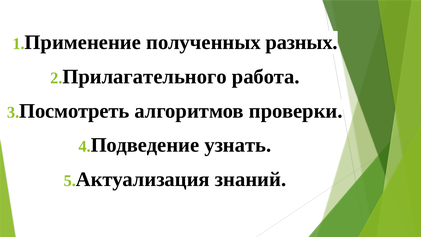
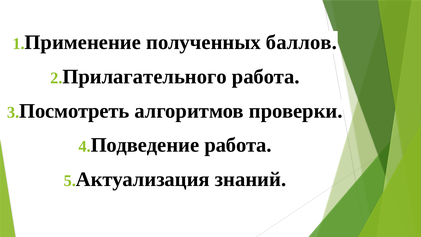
разных: разных -> баллов (302, 42)
Подведение узнать: узнать -> работа (238, 145)
